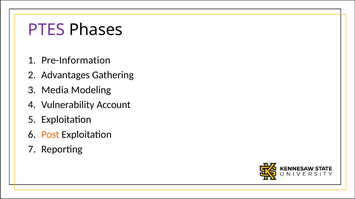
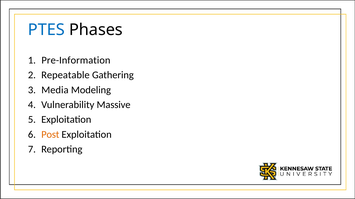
PTES colour: purple -> blue (46, 30)
Advantages: Advantages -> Repeatable (65, 75)
Account: Account -> Massive (114, 105)
